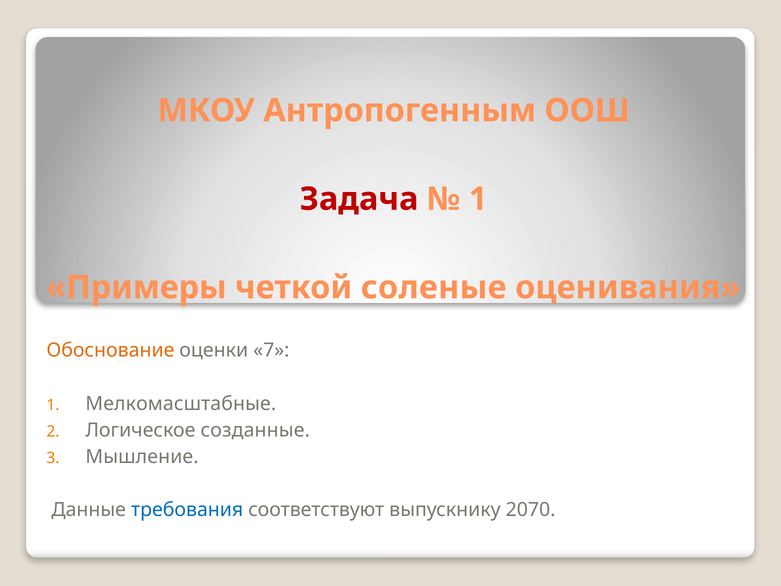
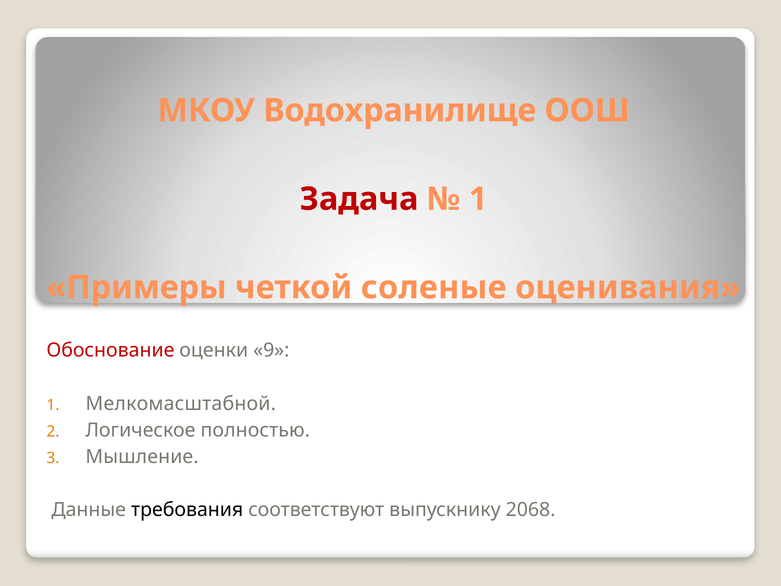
Антропогенным: Антропогенным -> Водохранилище (400, 111)
Обоснование colour: orange -> red (110, 350)
7: 7 -> 9 (271, 350)
Мелкомасштабные: Мелкомасштабные -> Мелкомасштабной (181, 403)
созданные: созданные -> полностью (255, 430)
требования colour: blue -> black (187, 510)
2070: 2070 -> 2068 (531, 510)
